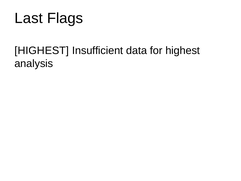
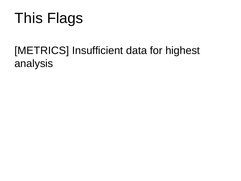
Last: Last -> This (29, 18)
HIGHEST: HIGHEST -> METRICS (42, 51)
